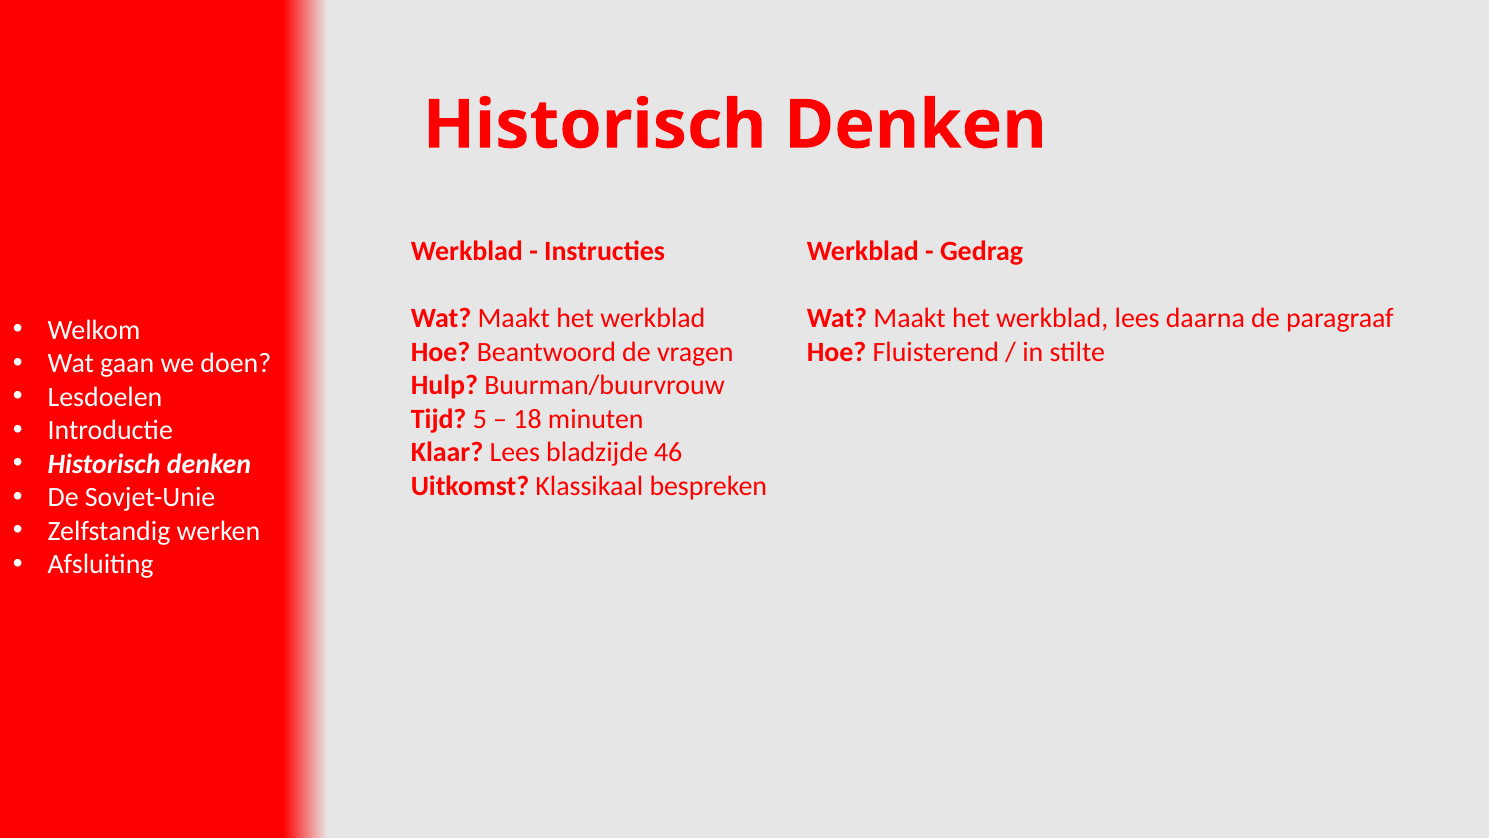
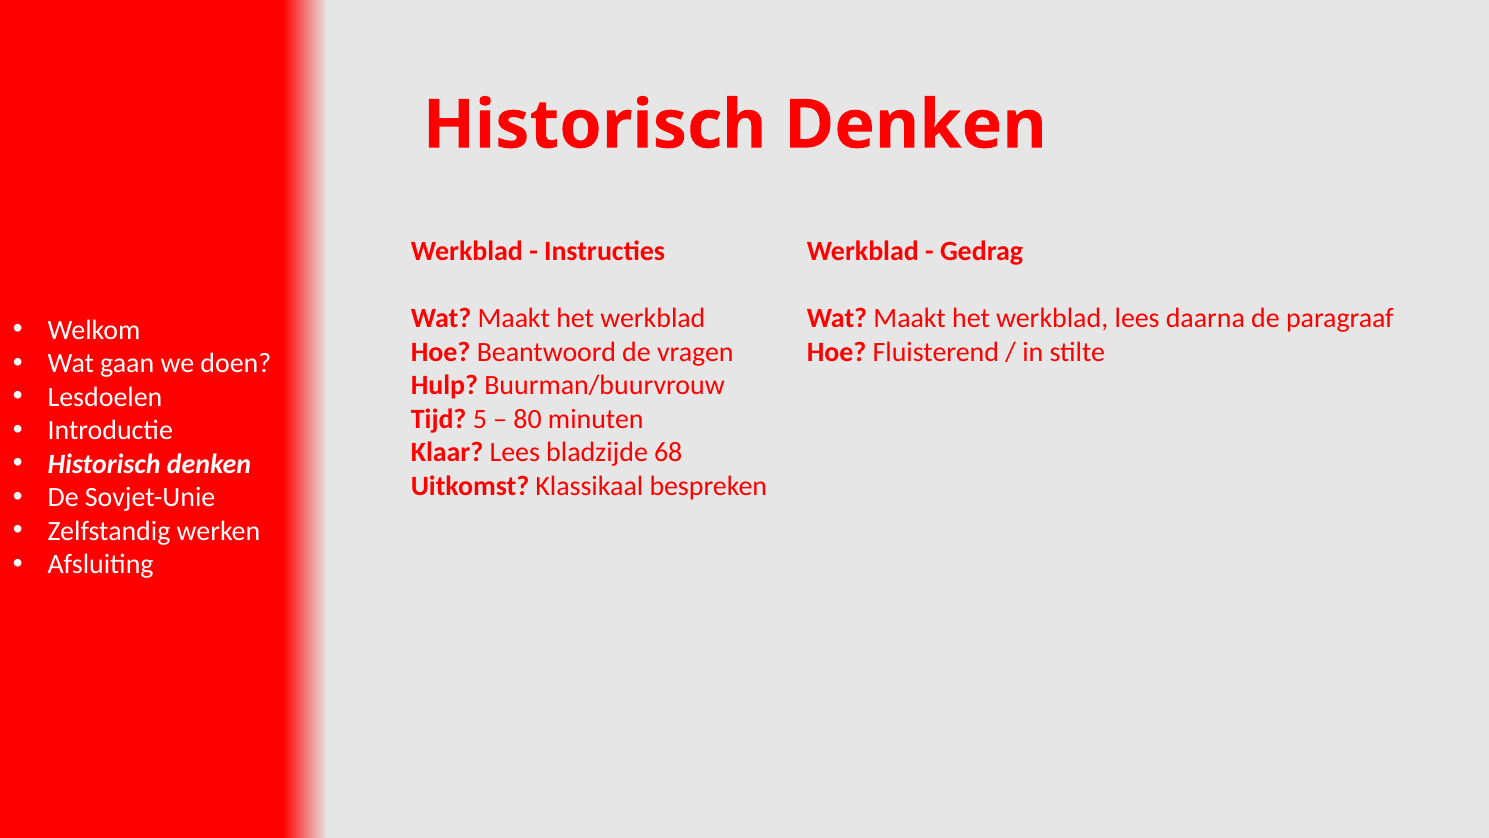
18: 18 -> 80 (528, 419)
46: 46 -> 68 (668, 452)
